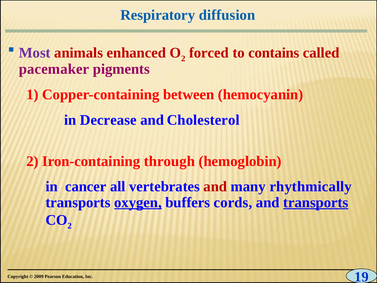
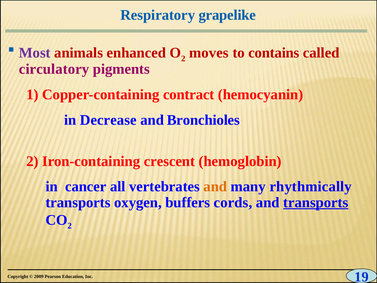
diffusion: diffusion -> grapelike (227, 15)
forced: forced -> moves (209, 53)
pacemaker: pacemaker -> circulatory (54, 69)
between: between -> contract (189, 94)
Cholesterol: Cholesterol -> Bronchioles (203, 120)
through: through -> crescent (169, 161)
and colour: red -> orange (215, 186)
oxygen underline: present -> none (138, 202)
